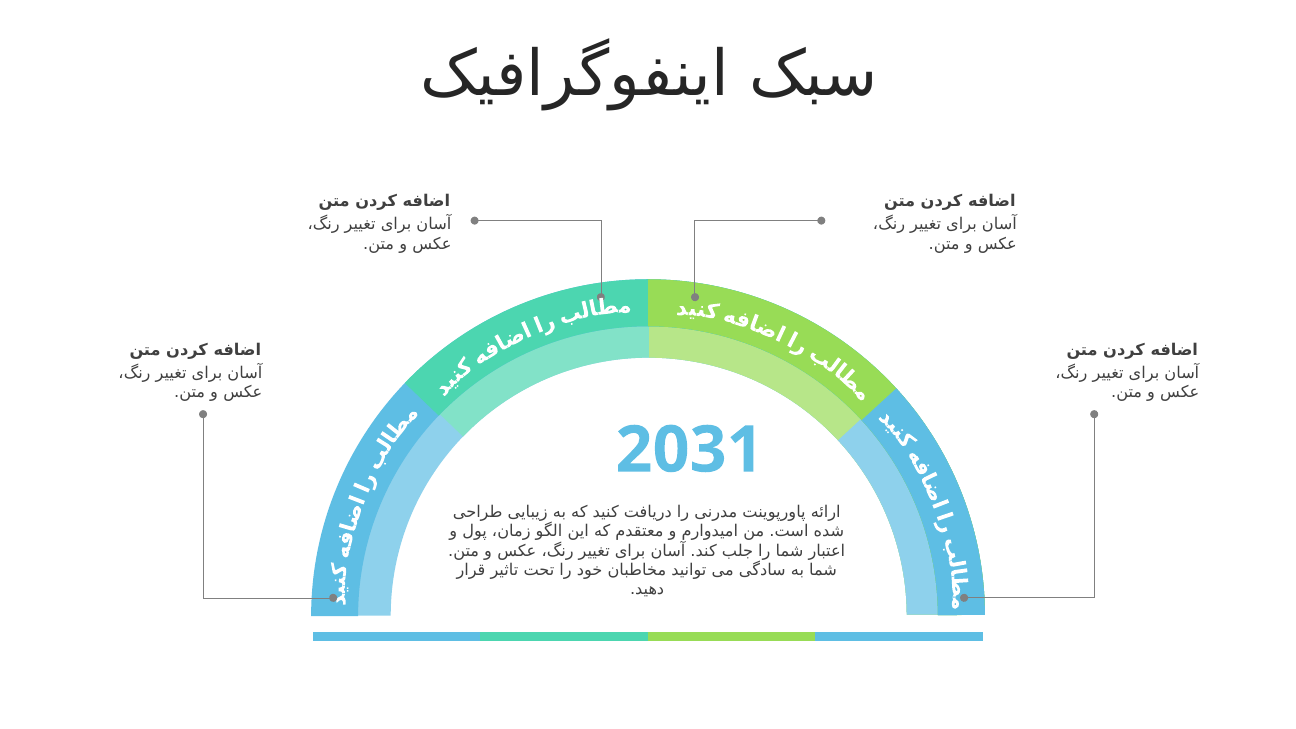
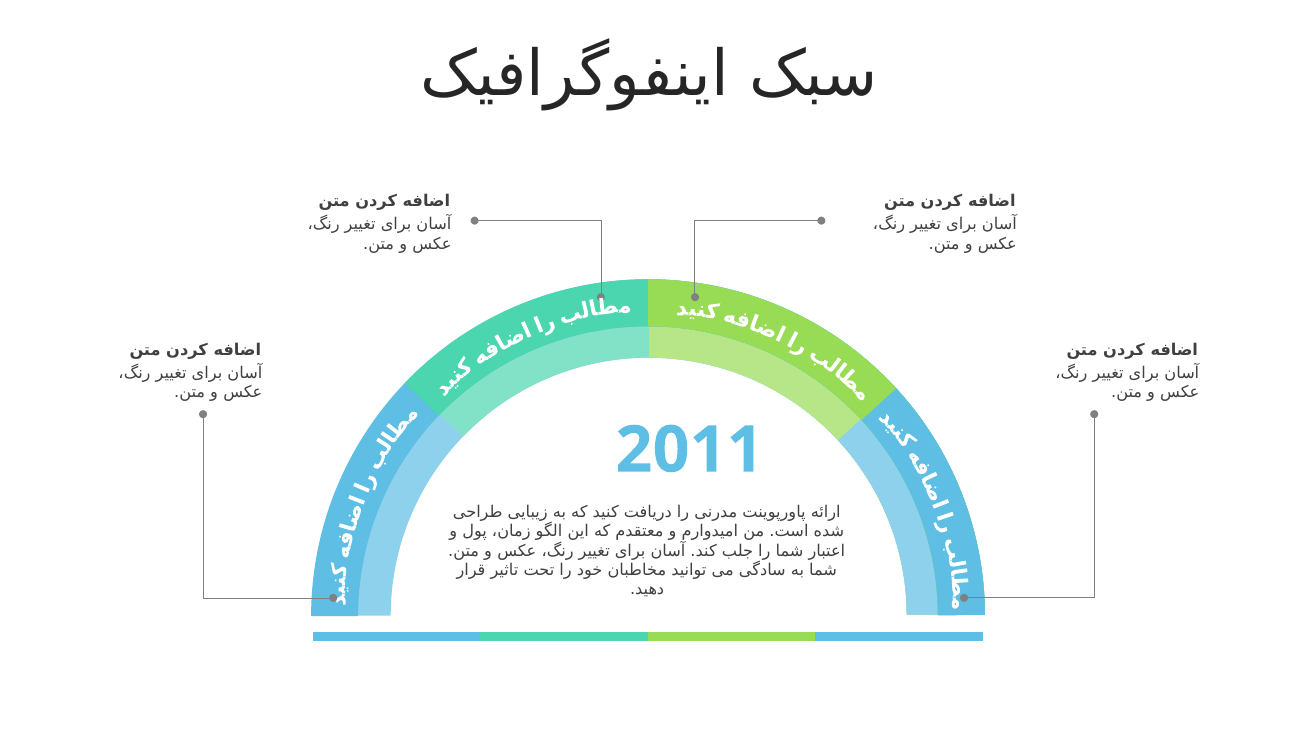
2031: 2031 -> 2011 (690, 450)
